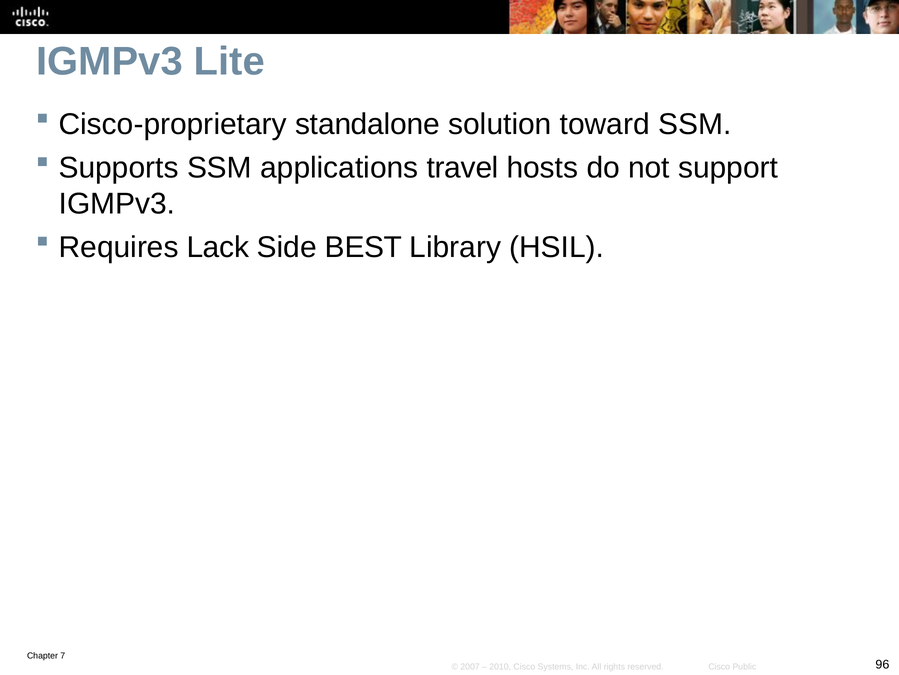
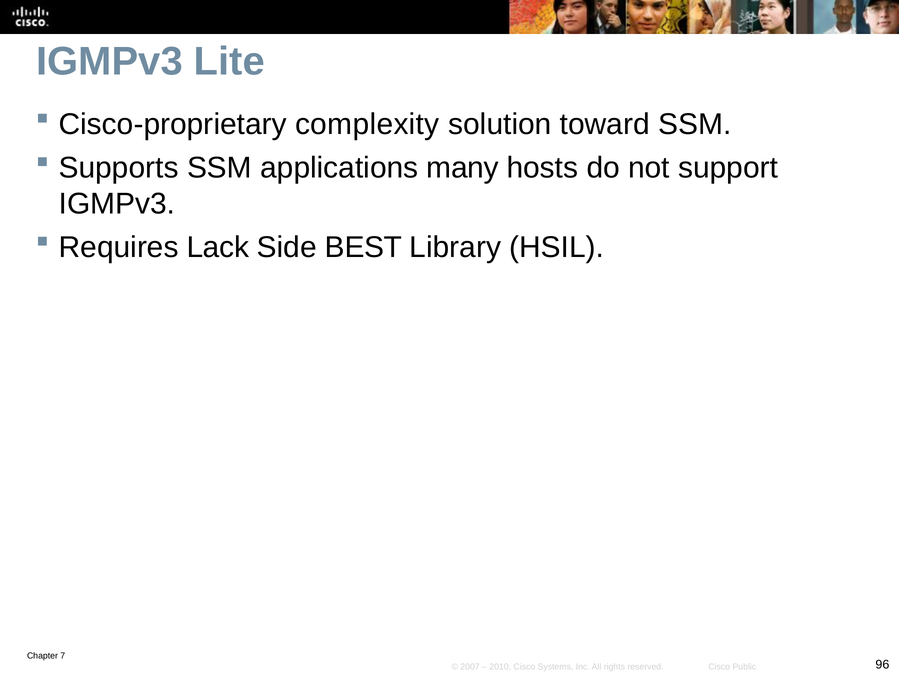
standalone: standalone -> complexity (367, 124)
travel: travel -> many (463, 167)
